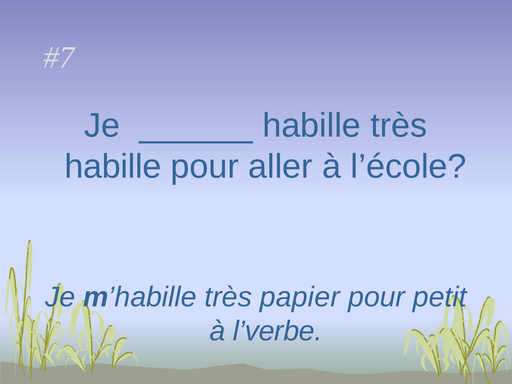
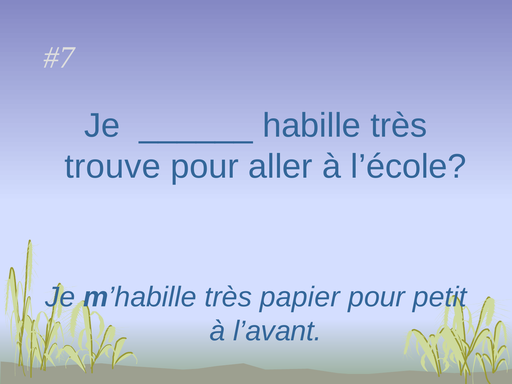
habille: habille -> trouve (113, 167)
l’verbe: l’verbe -> l’avant (277, 331)
